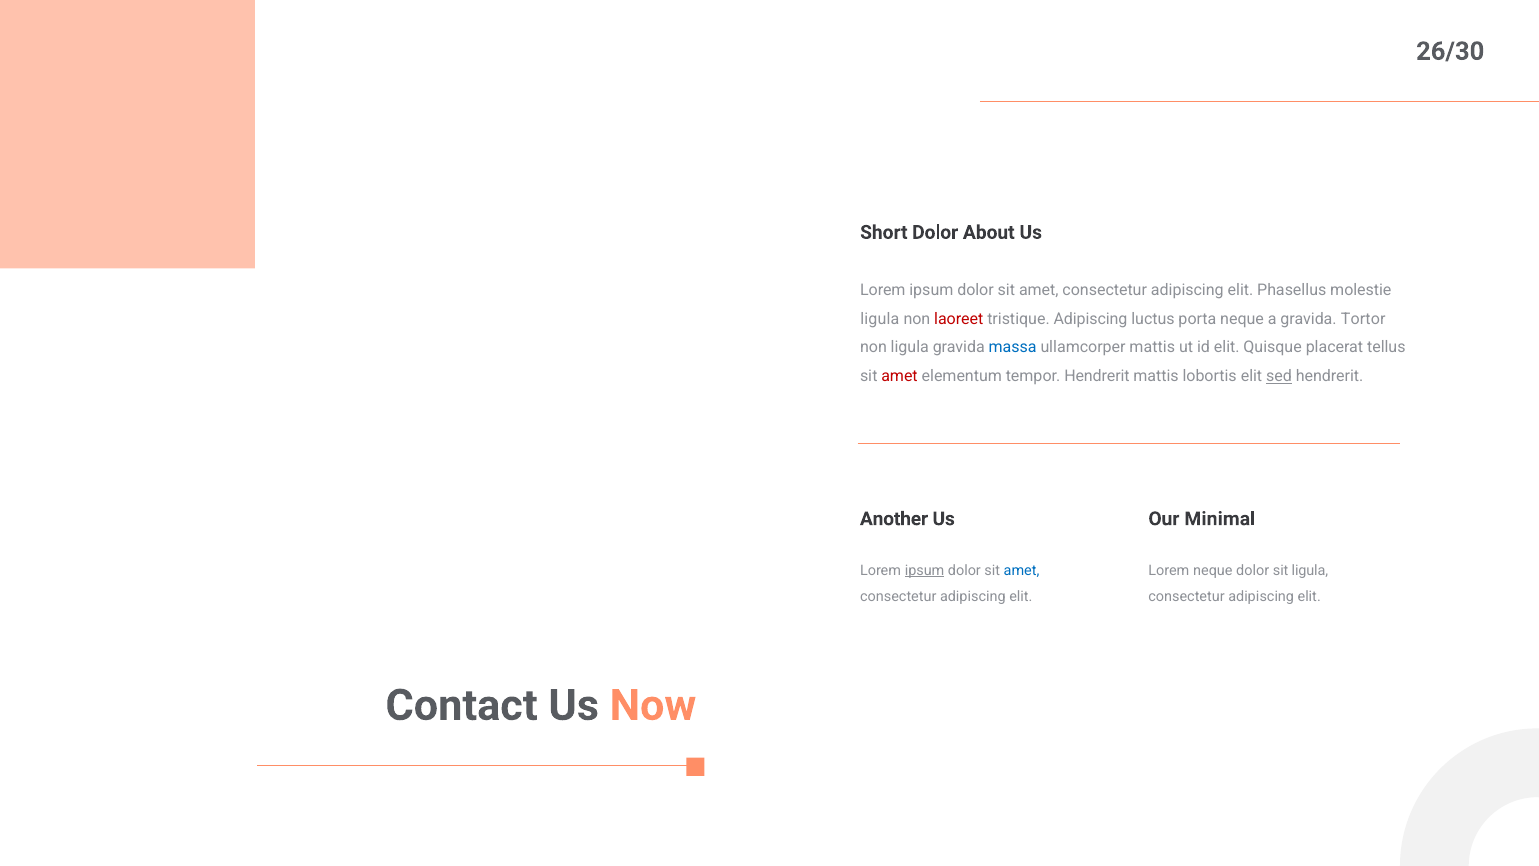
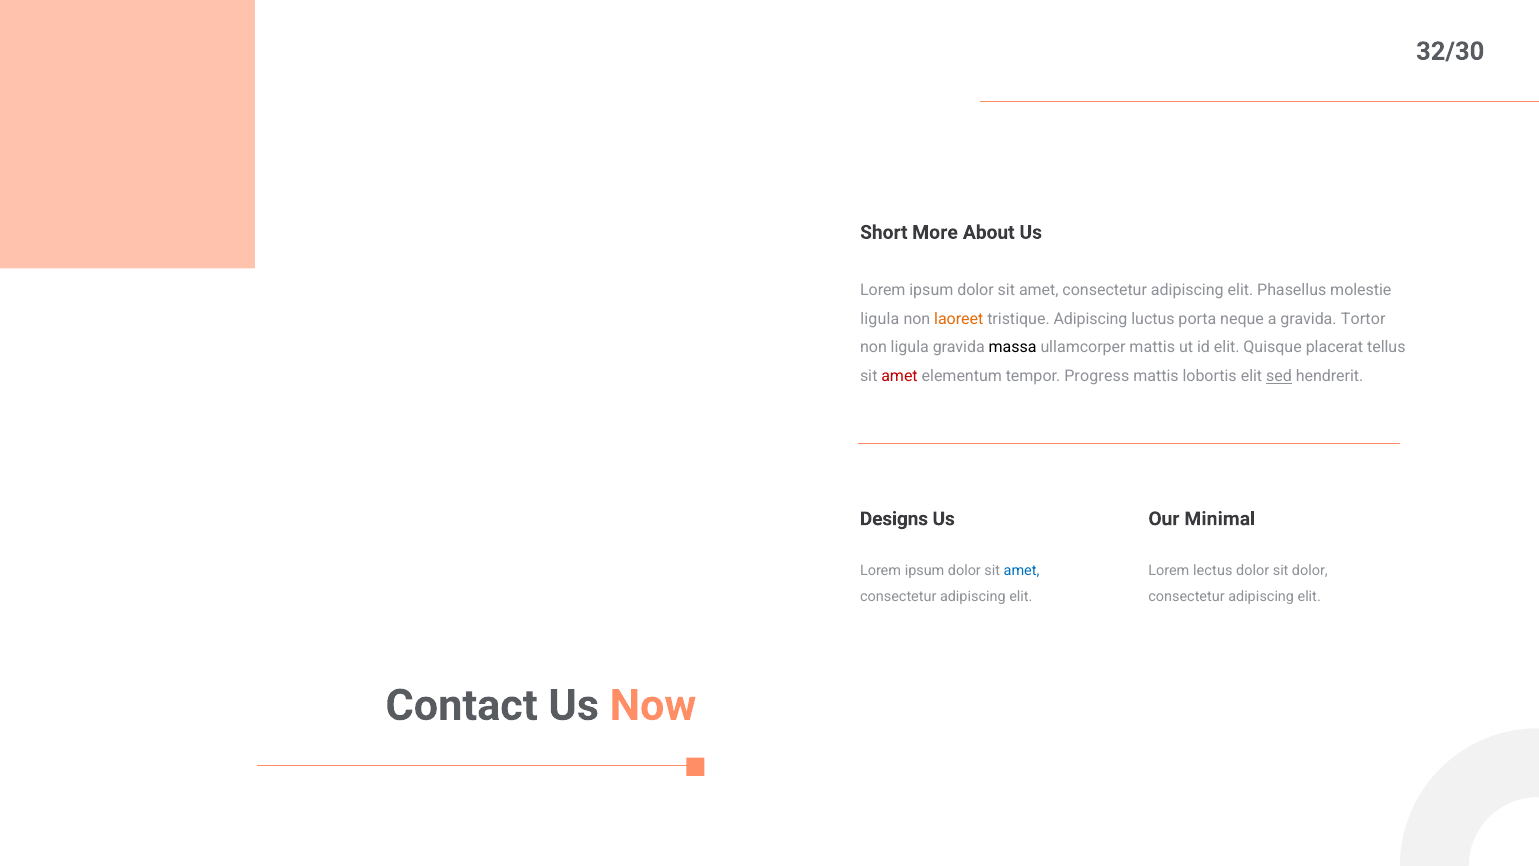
26/30: 26/30 -> 32/30 (1450, 51)
Short Dolor: Dolor -> More (935, 232)
laoreet colour: red -> orange (959, 319)
massa colour: blue -> black (1013, 348)
tempor Hendrerit: Hendrerit -> Progress (1097, 376)
Another: Another -> Designs (894, 519)
ipsum underline: present -> none (925, 570)
Lorem neque: neque -> lectus (1213, 570)
sit ligula: ligula -> dolor (1310, 570)
